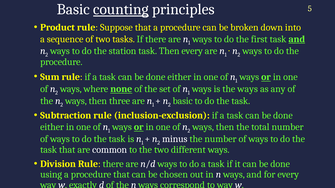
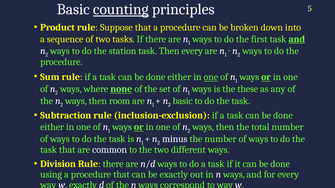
one underline: none -> present (211, 77)
the ways: ways -> these (248, 89)
three: three -> room (120, 101)
be chosen: chosen -> exactly (174, 175)
